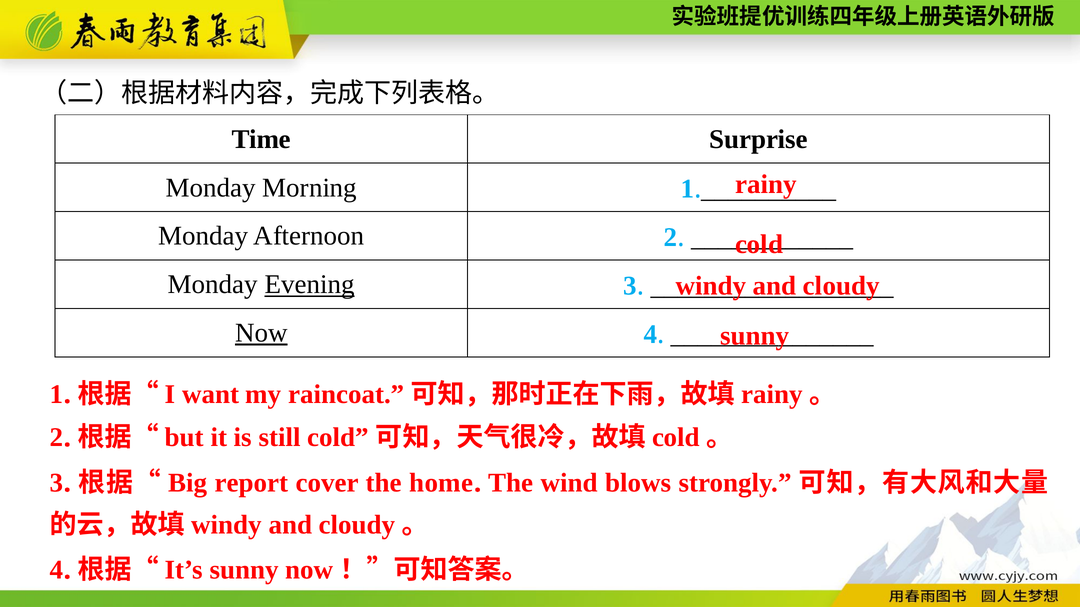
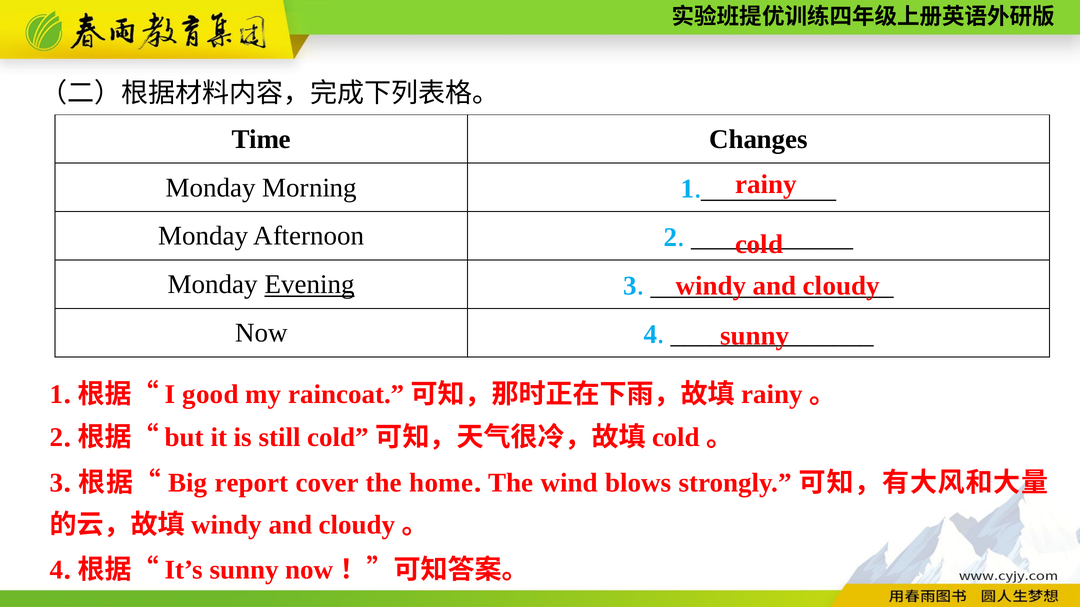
Surprise: Surprise -> Changes (758, 139)
Now underline: present -> none (261, 333)
want: want -> good (211, 395)
